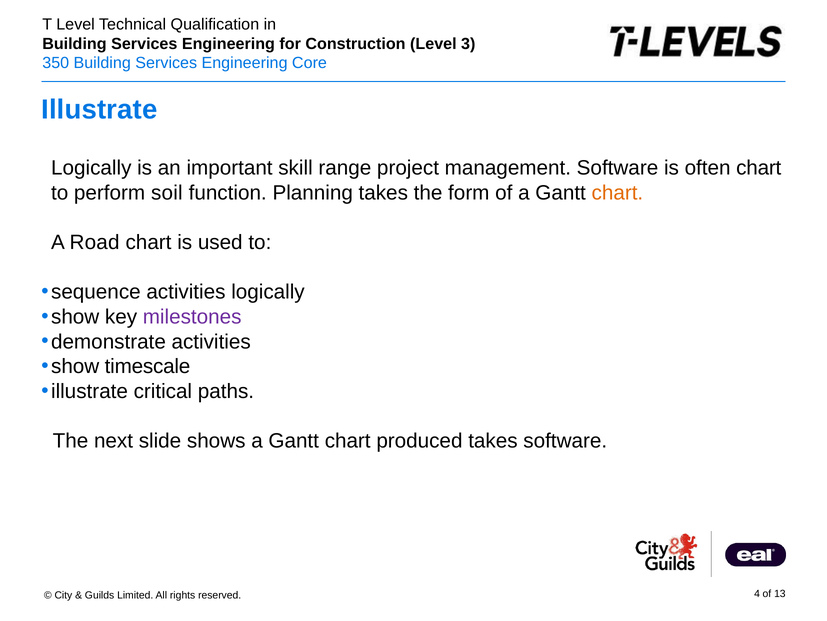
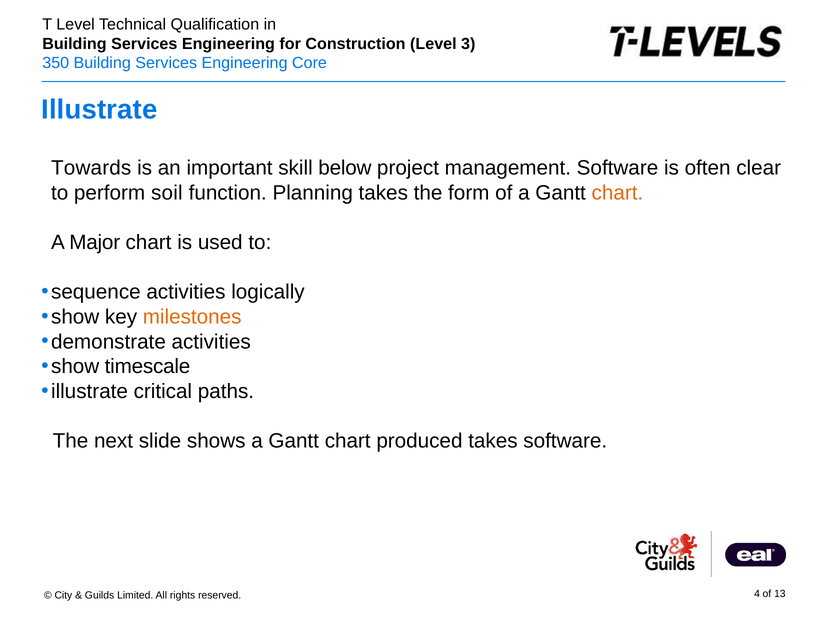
Logically: Logically -> Towards (91, 168)
range: range -> below (345, 168)
often chart: chart -> clear (759, 168)
Road: Road -> Major (95, 242)
milestones colour: purple -> orange (192, 316)
